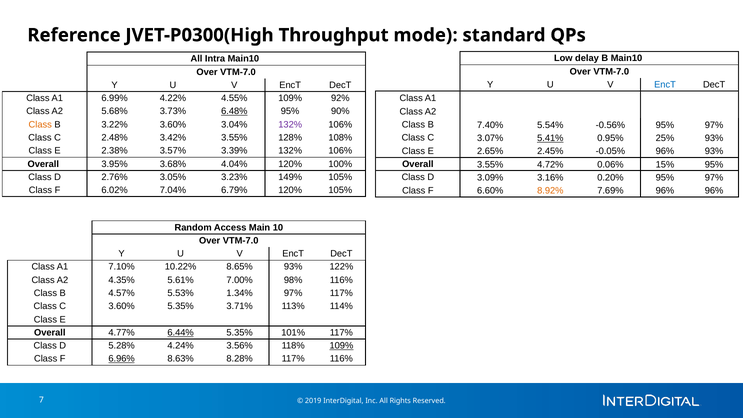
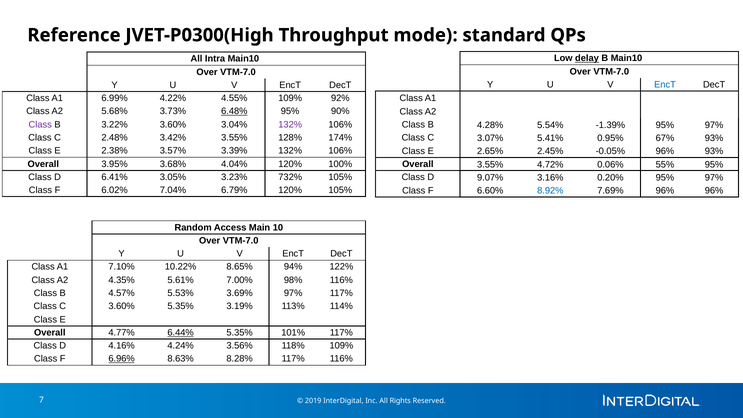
delay underline: none -> present (587, 58)
Class colour: orange -> purple (40, 125)
7.40%: 7.40% -> 4.28% (490, 125)
-0.56%: -0.56% -> -1.39% (610, 125)
108%: 108% -> 174% (340, 138)
5.41% underline: present -> none (550, 138)
25%: 25% -> 67% (665, 138)
15%: 15% -> 55% (665, 164)
2.76%: 2.76% -> 6.41% (115, 177)
149%: 149% -> 732% (290, 177)
3.09%: 3.09% -> 9.07% (490, 178)
8.92% colour: orange -> blue (550, 191)
8.65% 93%: 93% -> 94% (293, 267)
1.34%: 1.34% -> 3.69% (240, 293)
3.71%: 3.71% -> 3.19% (240, 306)
5.28%: 5.28% -> 4.16% (122, 346)
109% underline: present -> none (341, 346)
